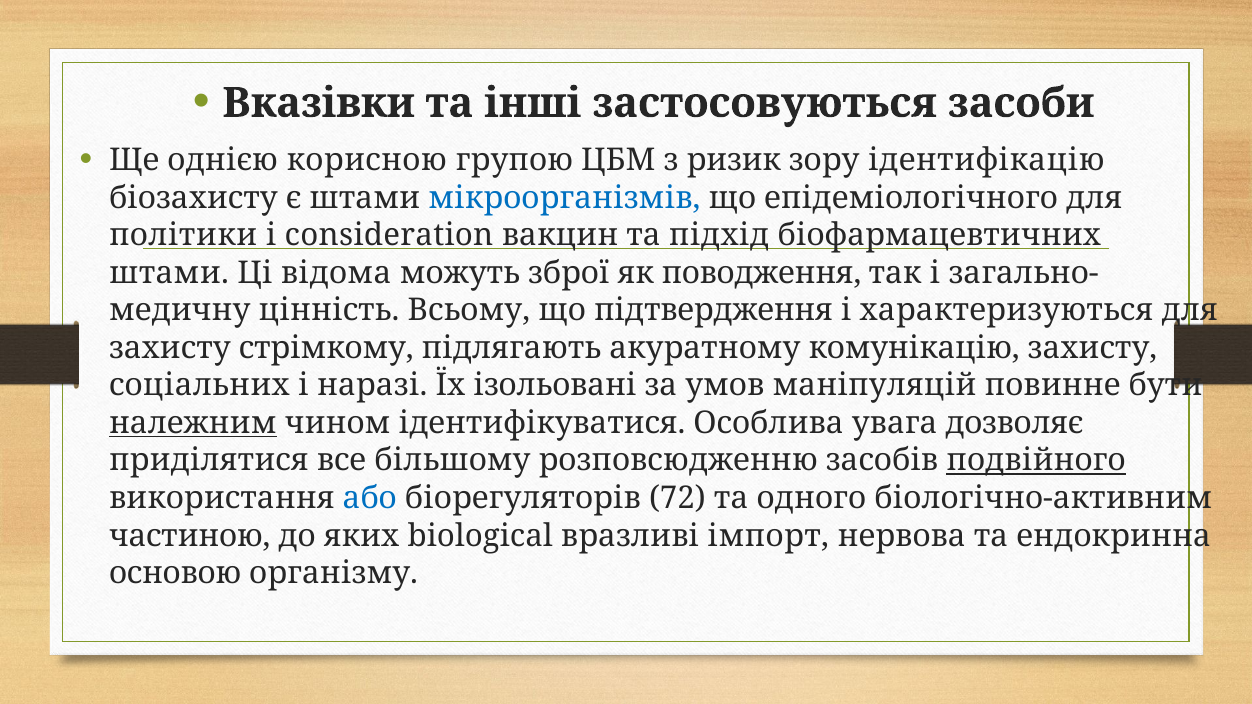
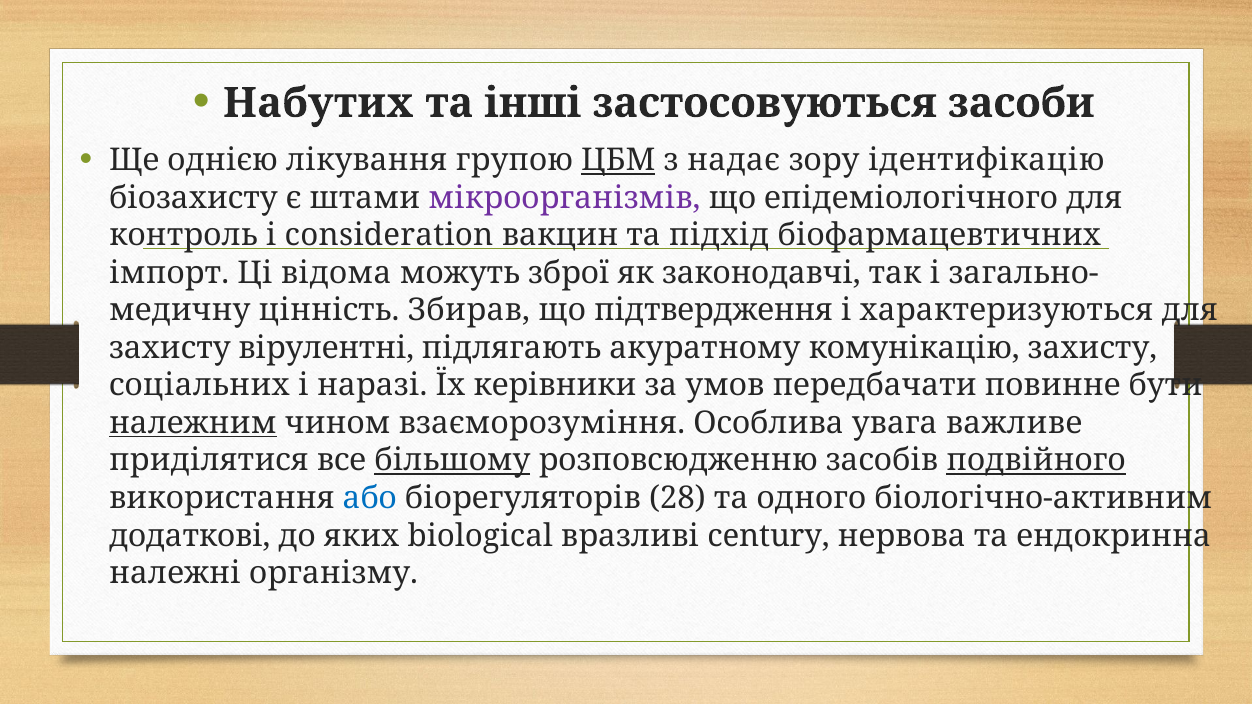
Вказівки: Вказівки -> Набутих (318, 103)
корисною: корисною -> лікування (367, 160)
ЦБМ underline: none -> present (618, 160)
ризик: ризик -> надає (733, 160)
мікроорганізмів colour: blue -> purple (564, 198)
політики: політики -> контроль (183, 235)
штами: штами -> імпорт (169, 273)
поводження: поводження -> законодавчі (761, 273)
Всьому: Всьому -> Збирав (469, 311)
стрімкому: стрімкому -> вірулентні (326, 348)
ізольовані: ізольовані -> керівники (555, 386)
маніпуляцій: маніпуляцій -> передбачати (875, 386)
ідентифікуватися: ідентифікуватися -> взаєморозуміння (542, 423)
дозволяє: дозволяє -> важливе (1014, 423)
більшому underline: none -> present (452, 461)
72: 72 -> 28 (677, 498)
частиною: частиною -> додаткові (190, 536)
імпорт: імпорт -> century (768, 536)
основою: основою -> належні (175, 573)
